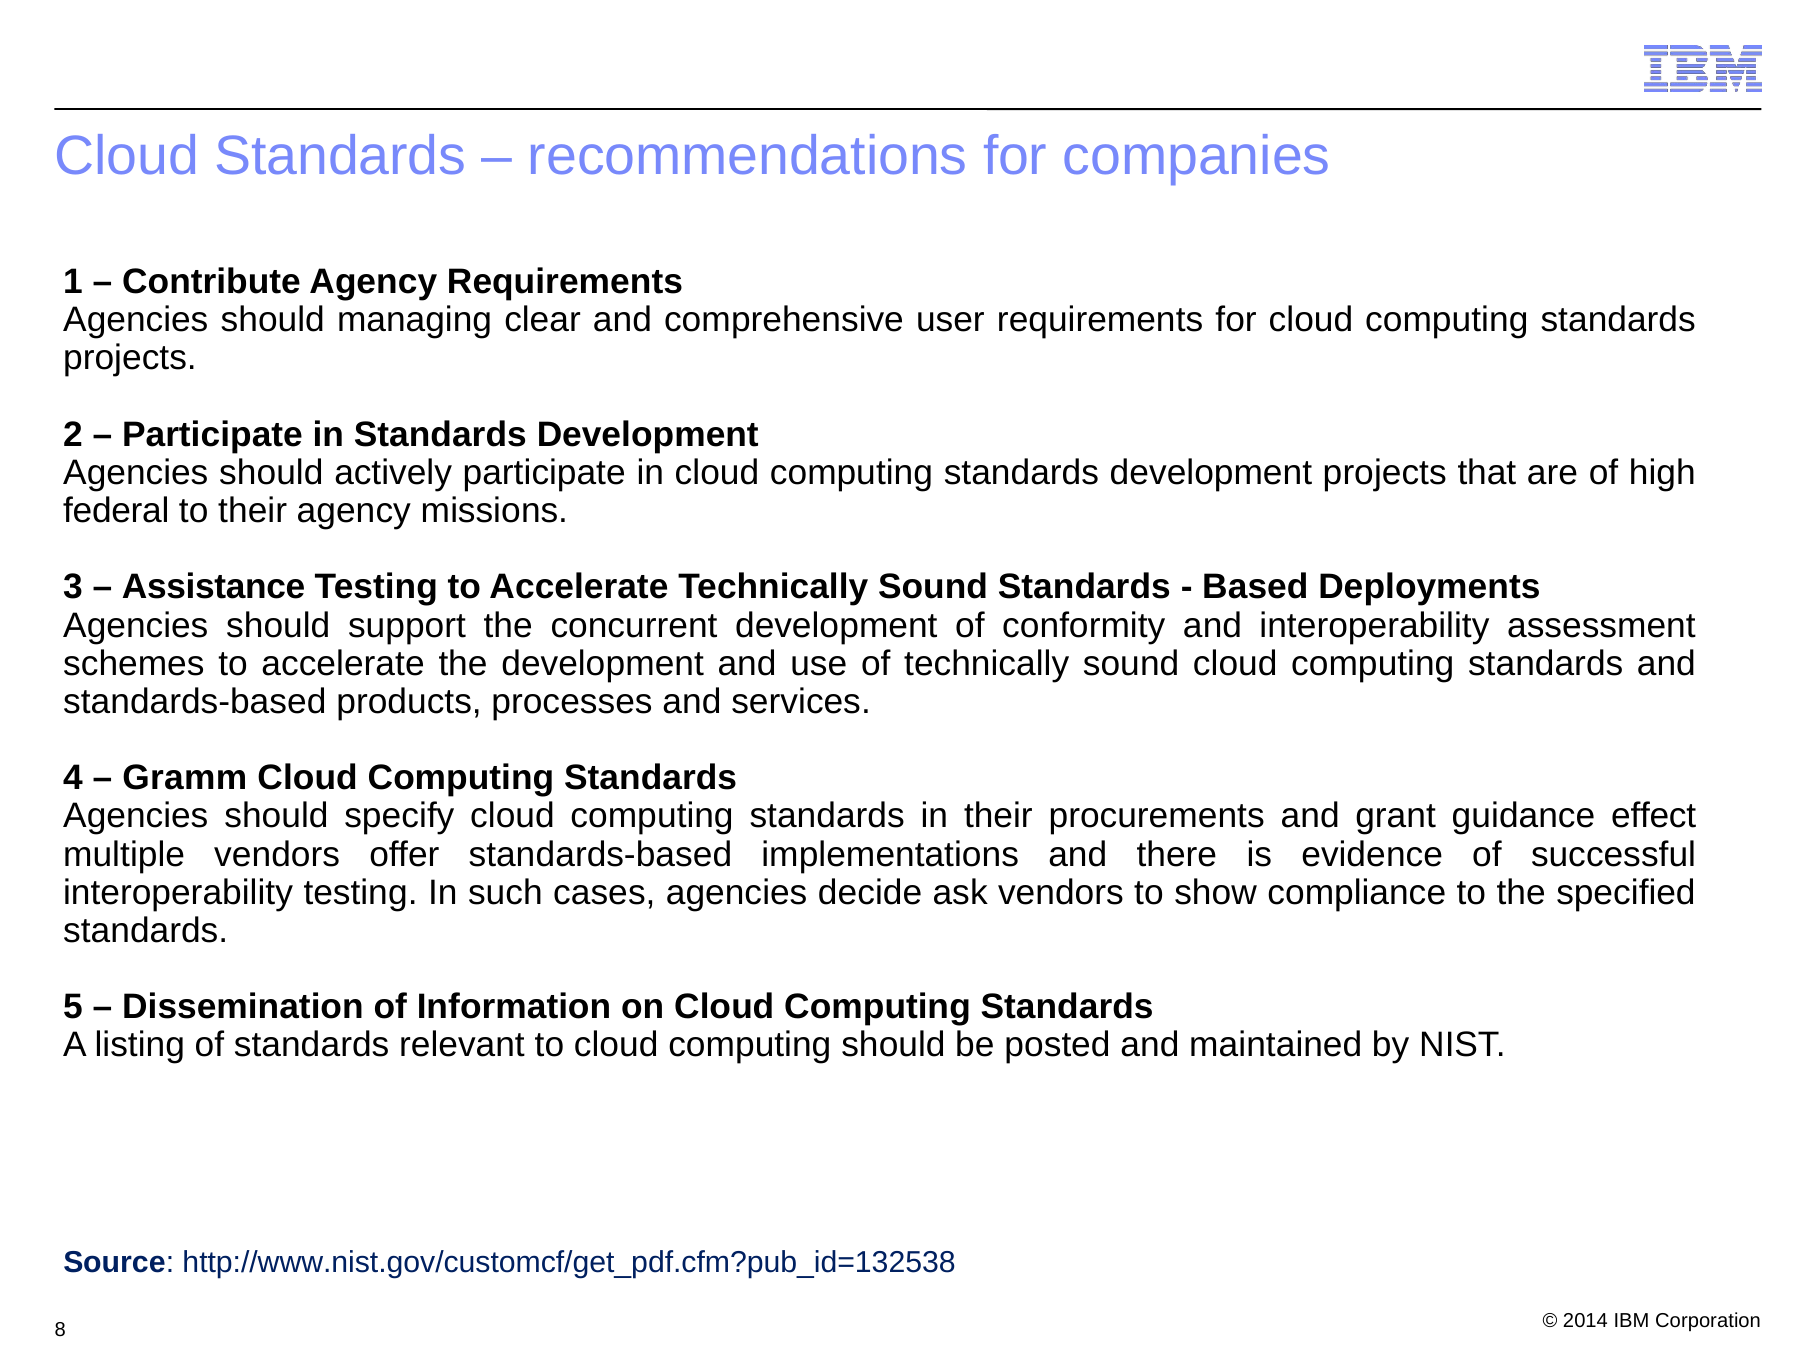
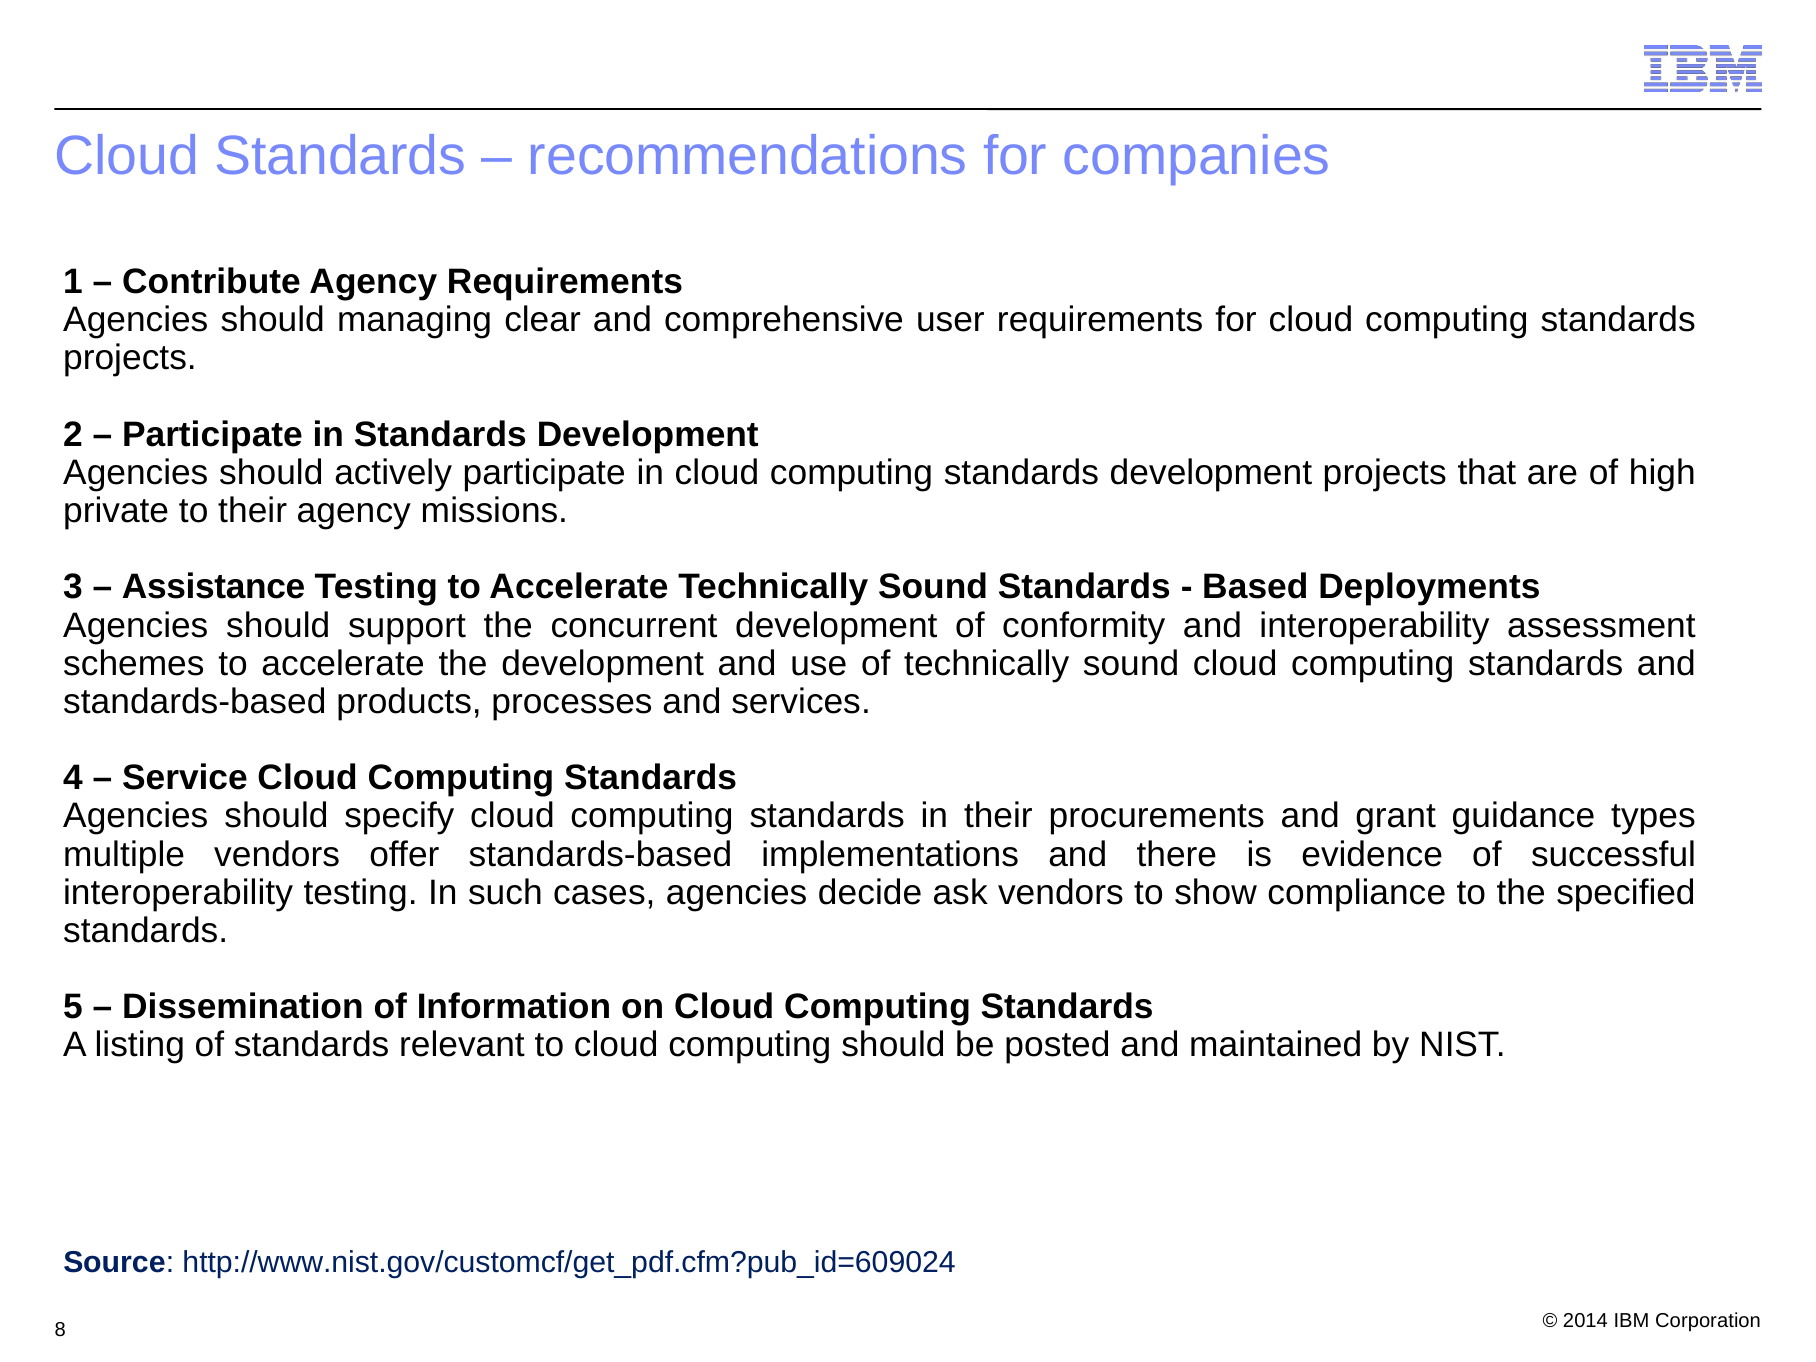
federal: federal -> private (116, 511)
Gramm: Gramm -> Service (185, 778)
effect: effect -> types (1653, 816)
http://www.nist.gov/customcf/get_pdf.cfm?pub_id=132538: http://www.nist.gov/customcf/get_pdf.cfm?pub_id=132538 -> http://www.nist.gov/customcf/get_pdf.cfm?pub_id=609024 (569, 1263)
